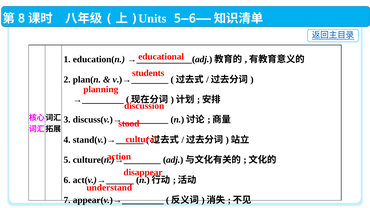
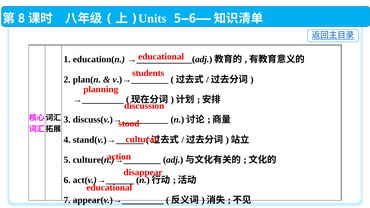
understand: understand -> educational (109, 188)
